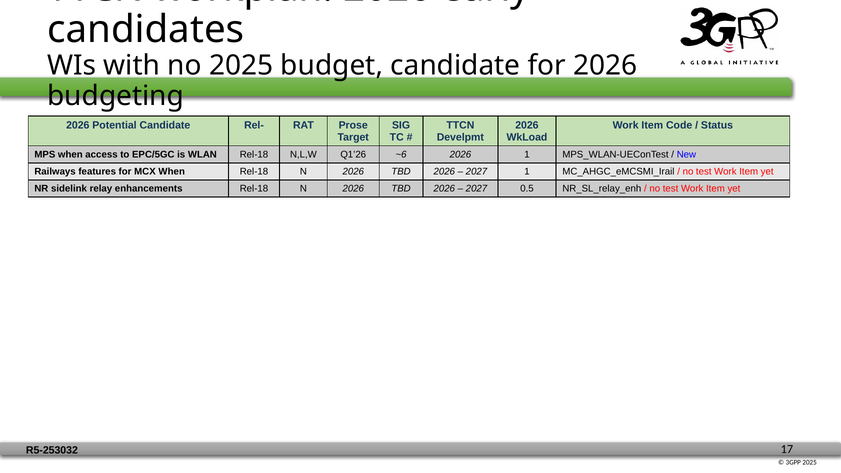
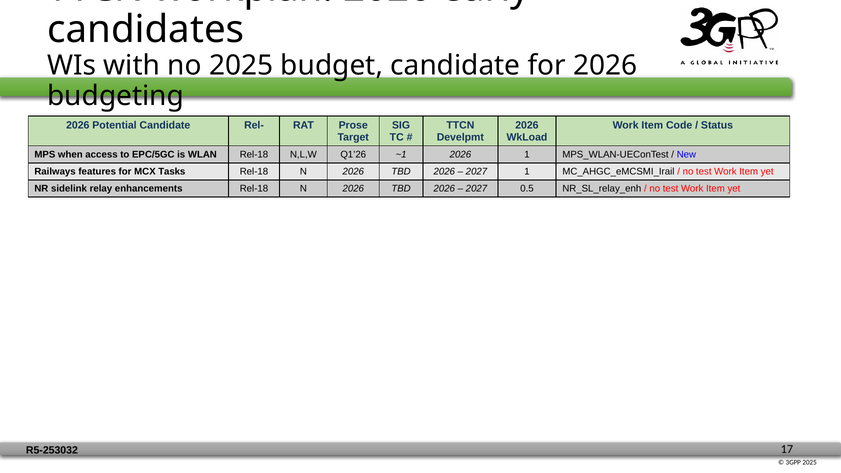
~6: ~6 -> ~1 (401, 155)
MCX When: When -> Tasks (172, 172)
